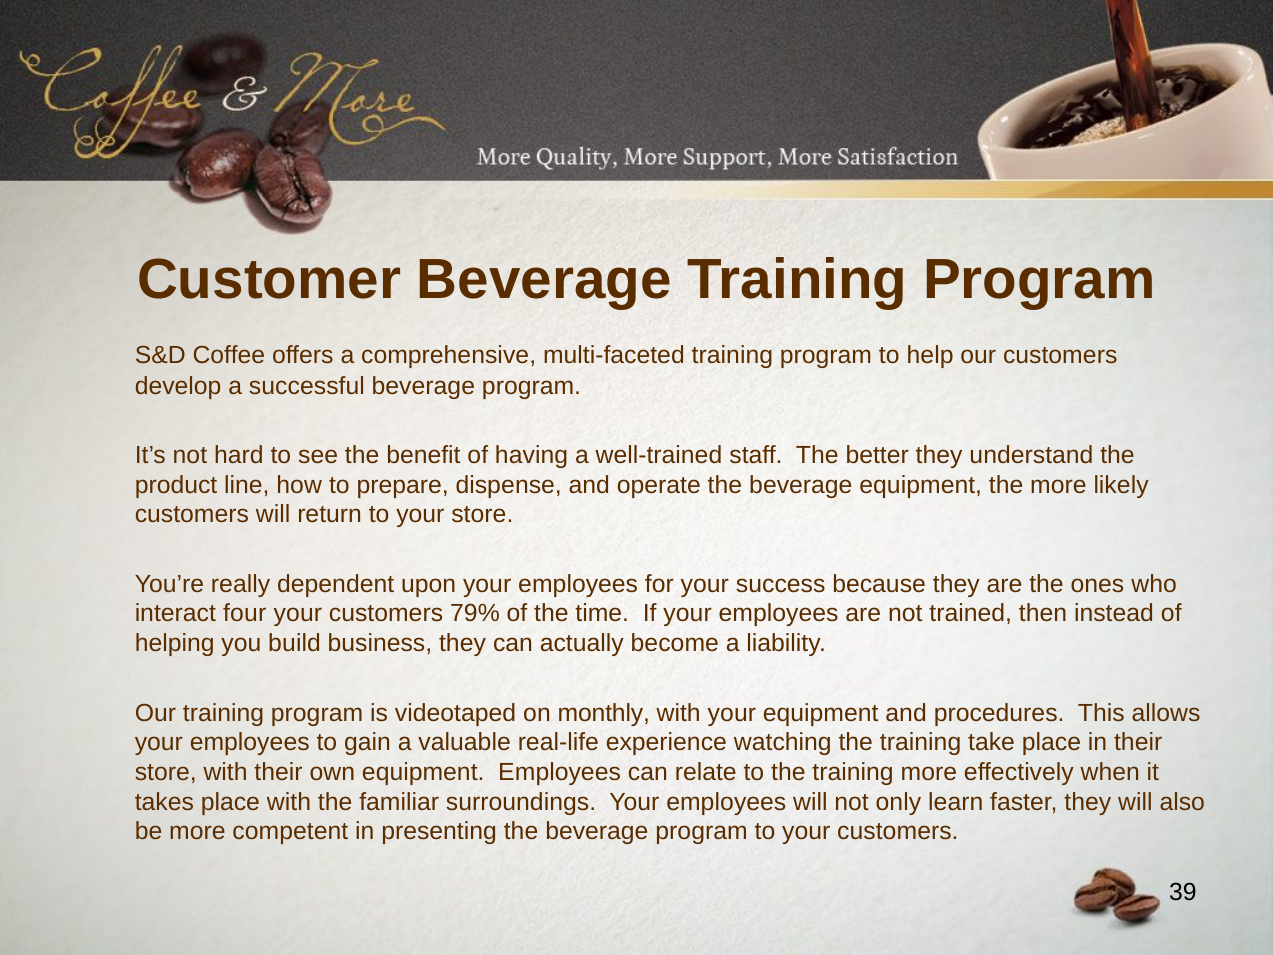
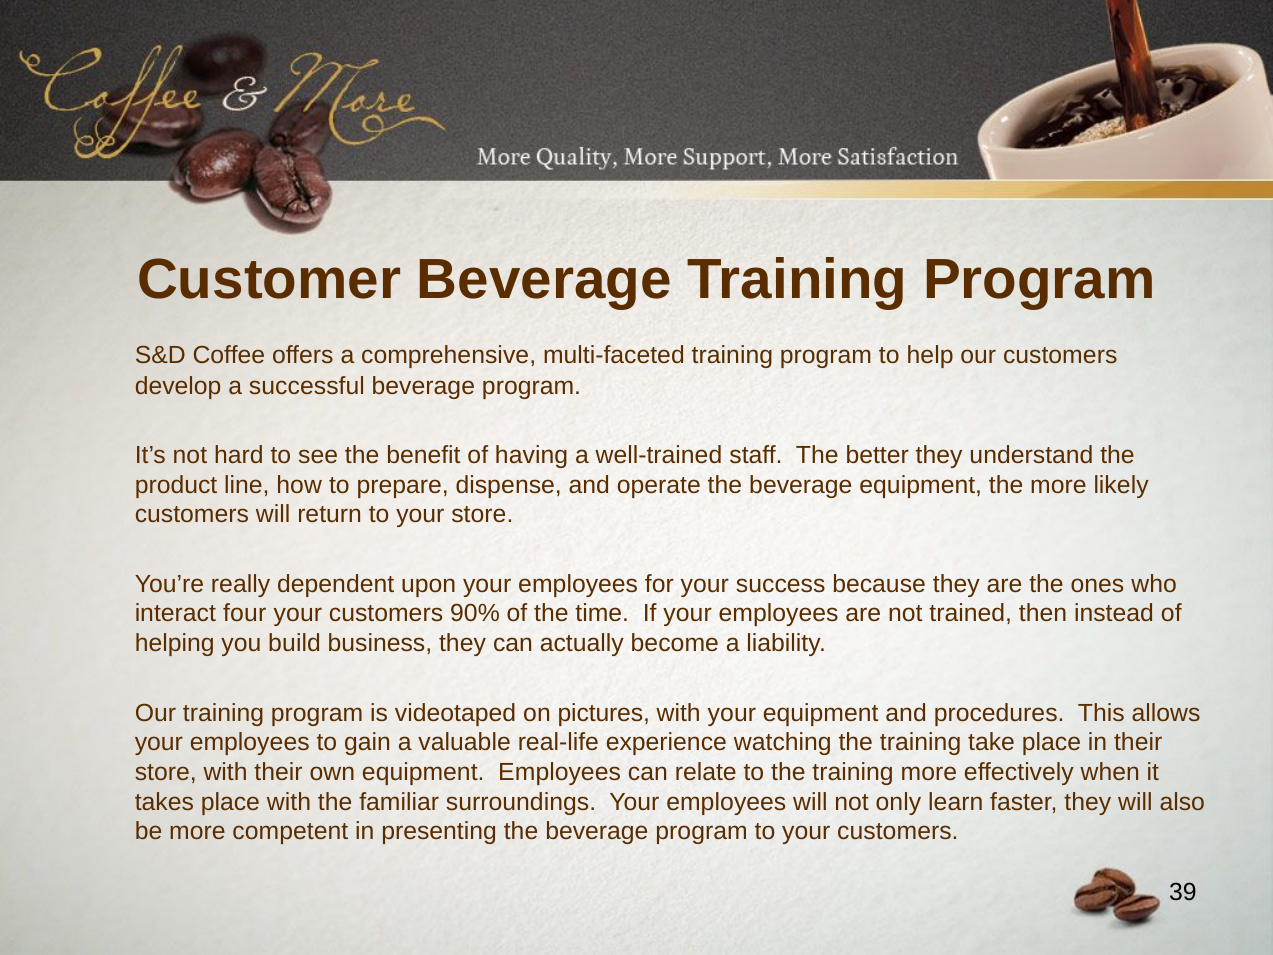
79%: 79% -> 90% (475, 614)
monthly: monthly -> pictures (604, 713)
